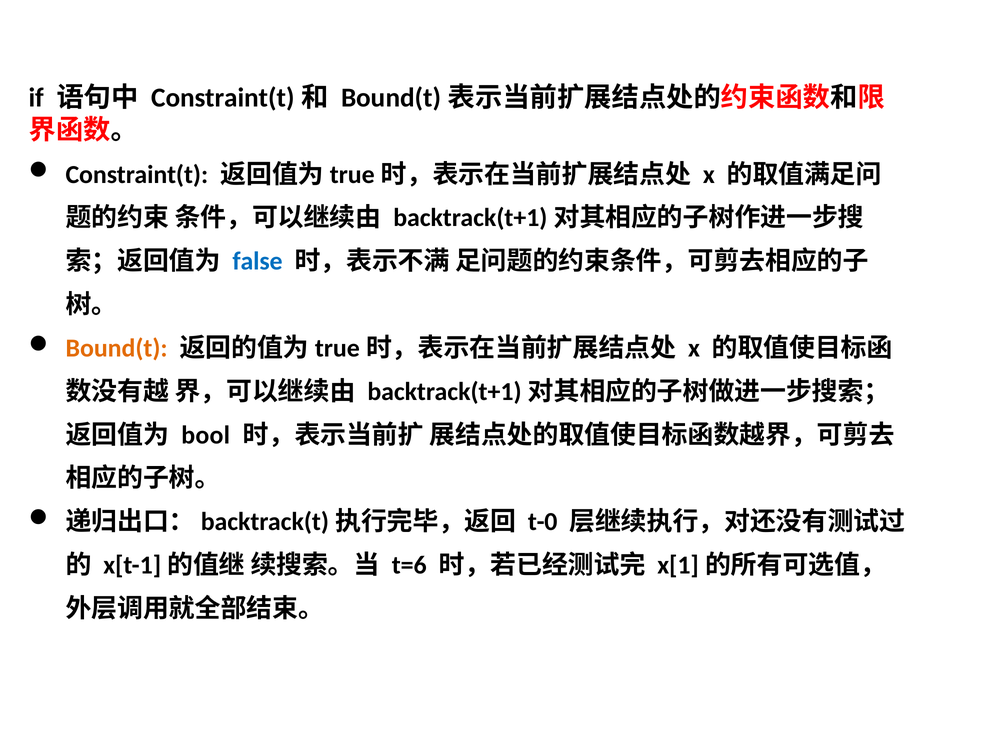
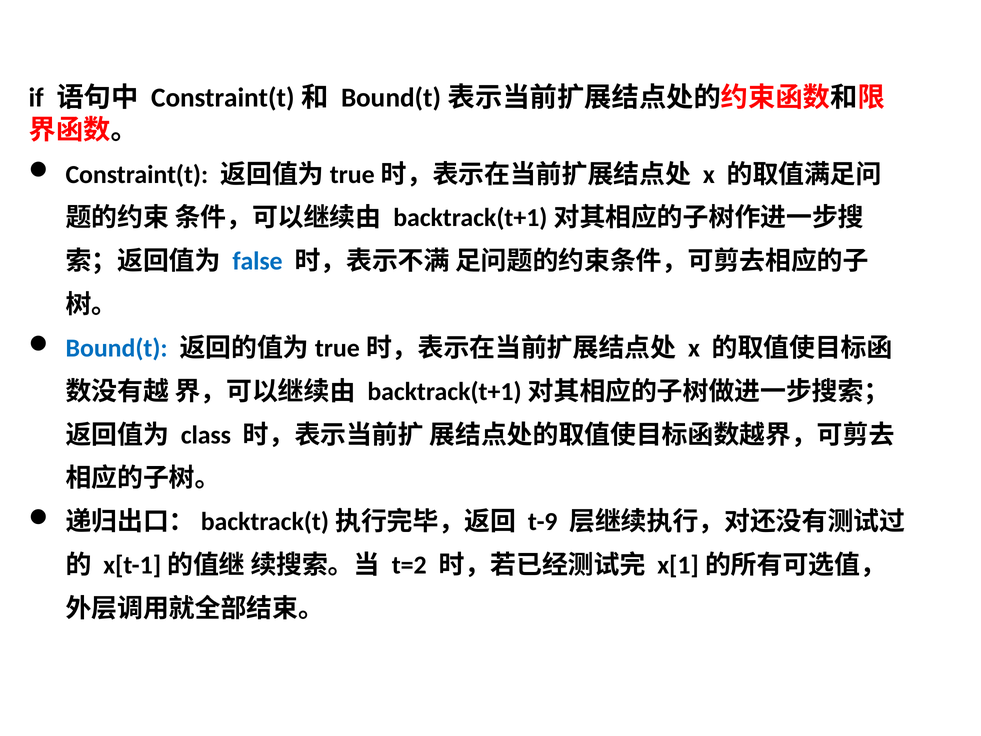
Bound(t colour: orange -> blue (117, 348)
bool: bool -> class (206, 435)
t-0: t-0 -> t-9 (543, 522)
t=6: t=6 -> t=2 (409, 565)
